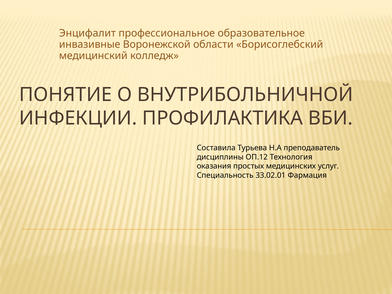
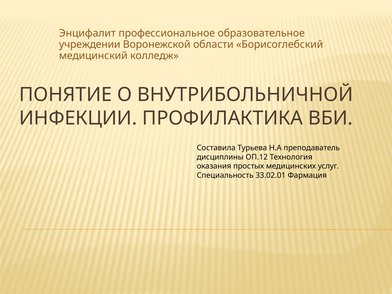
инвазивные: инвазивные -> учреждении (90, 45)
